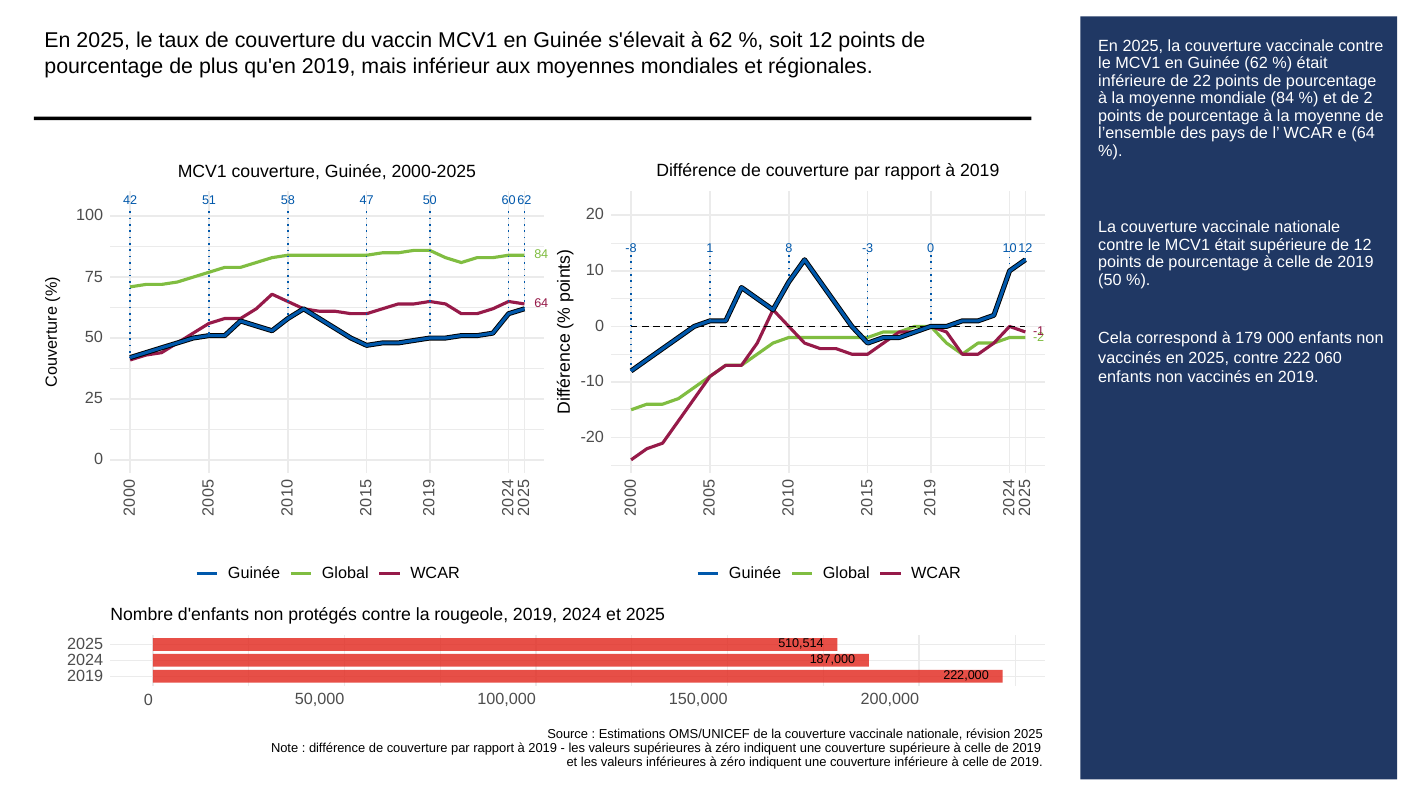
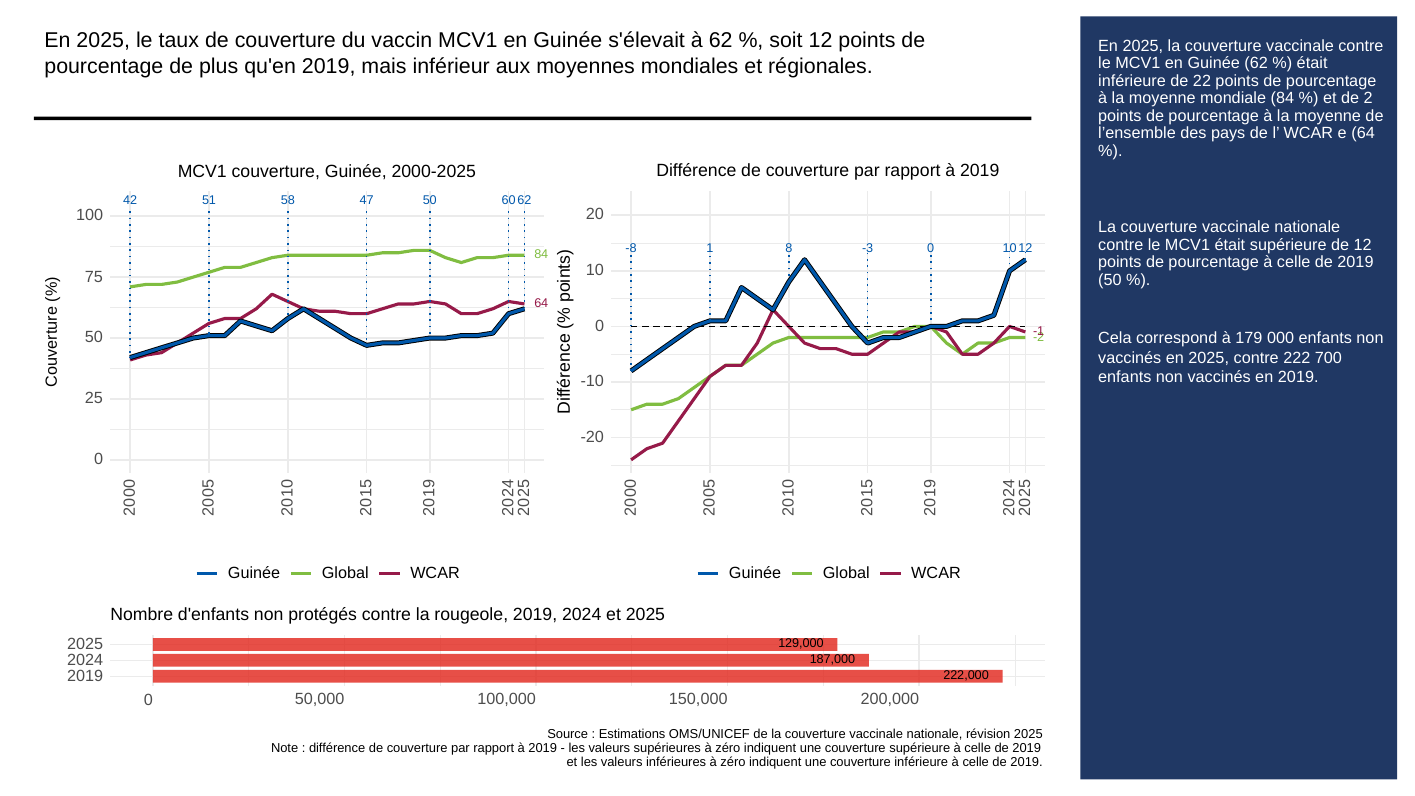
060: 060 -> 700 (1328, 358)
510,514: 510,514 -> 129,000 (801, 643)
